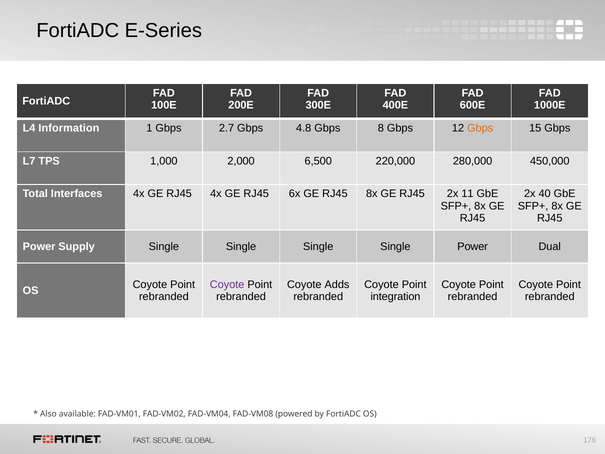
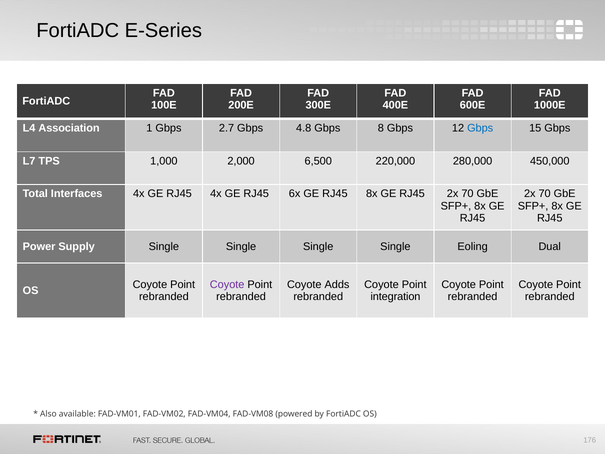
Information: Information -> Association (69, 128)
Gbps colour: orange -> blue (480, 128)
11: 11 -> 70 (467, 194)
40: 40 -> 70 (545, 194)
Single Power: Power -> Eoling (473, 246)
